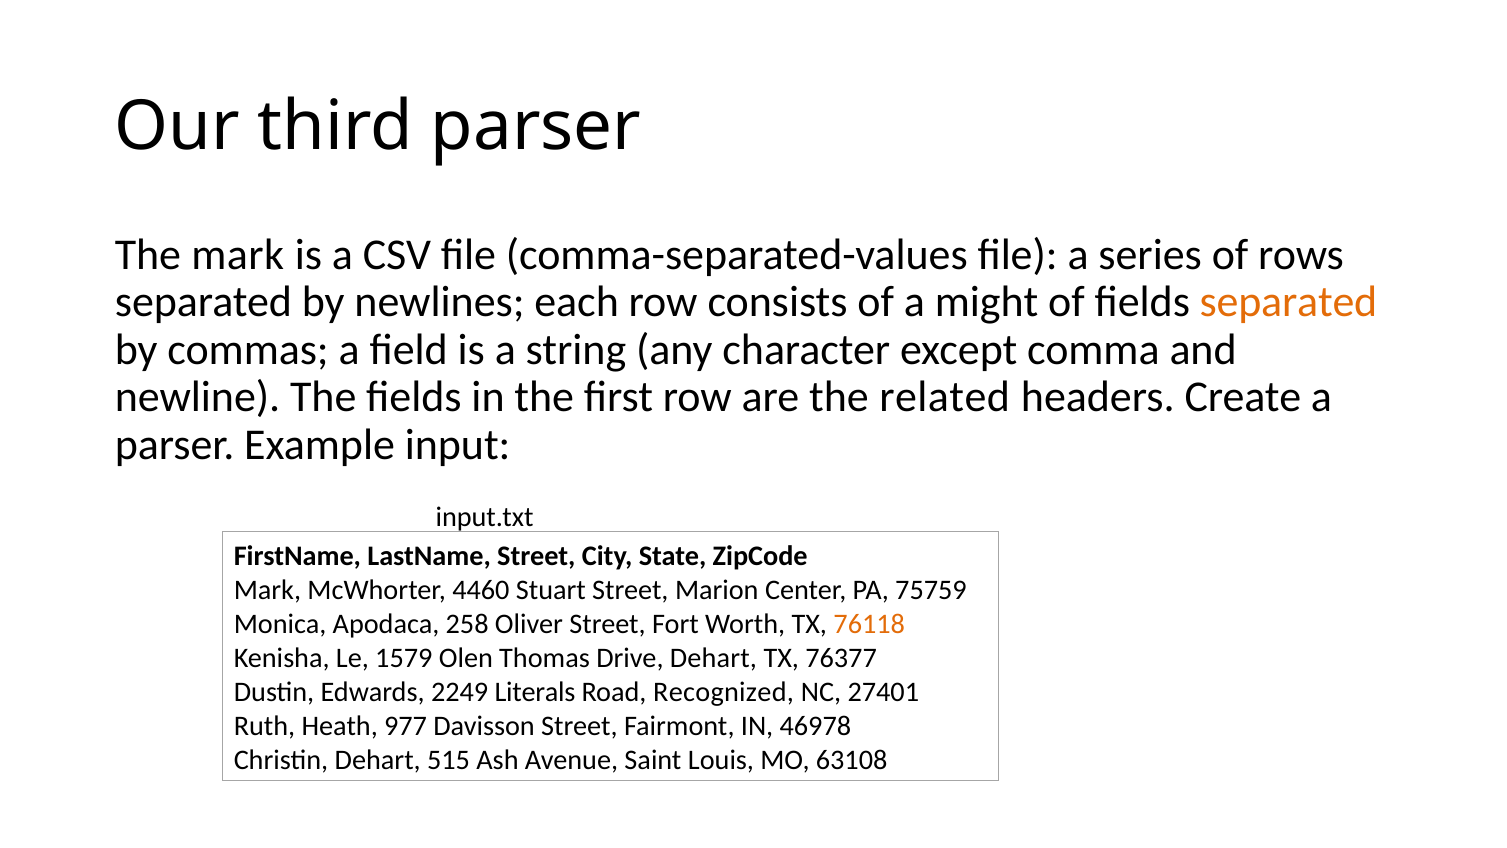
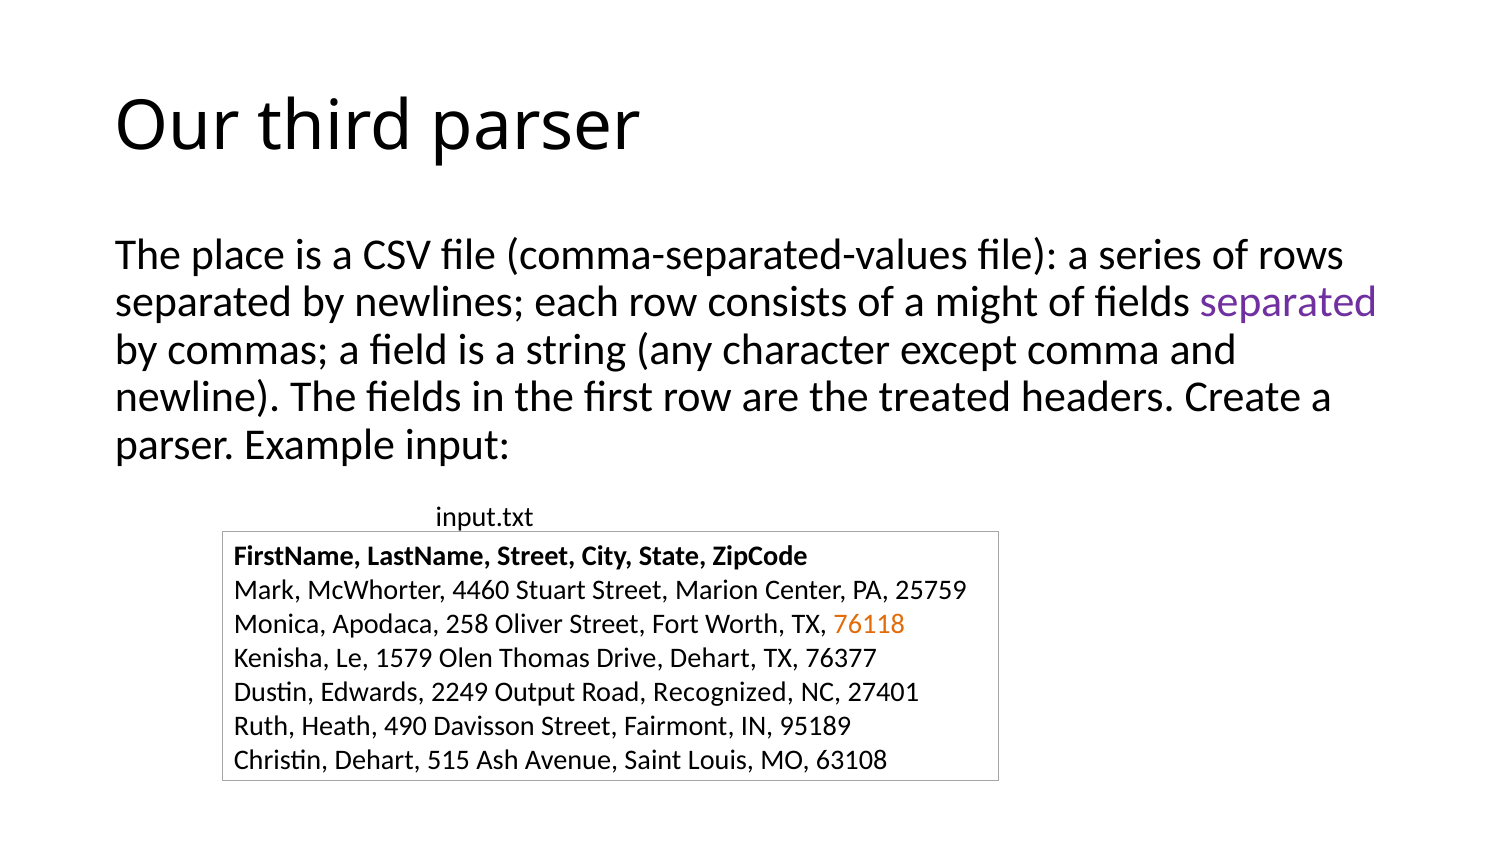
The mark: mark -> place (238, 255)
separated colour: orange -> purple (1289, 302)
related: related -> treated (945, 397)
75759: 75759 -> 25759 (931, 590)
Literals: Literals -> Output (535, 692)
977: 977 -> 490 (406, 726)
46978: 46978 -> 95189 (815, 726)
